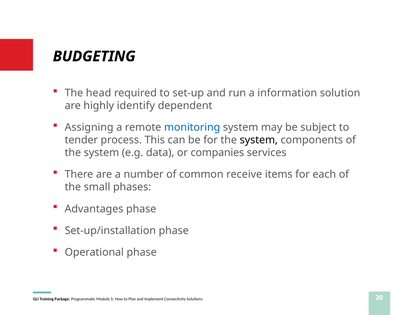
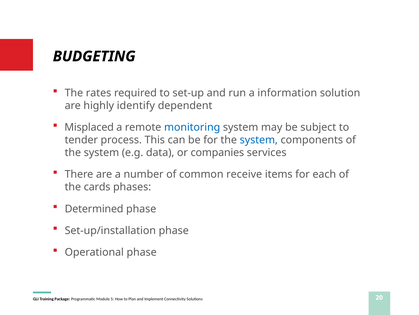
head: head -> rates (99, 93)
Assigning: Assigning -> Misplaced (89, 127)
system colour: black -> blue (259, 140)
small: small -> cards (97, 187)
Advantages: Advantages -> Determined (94, 209)
